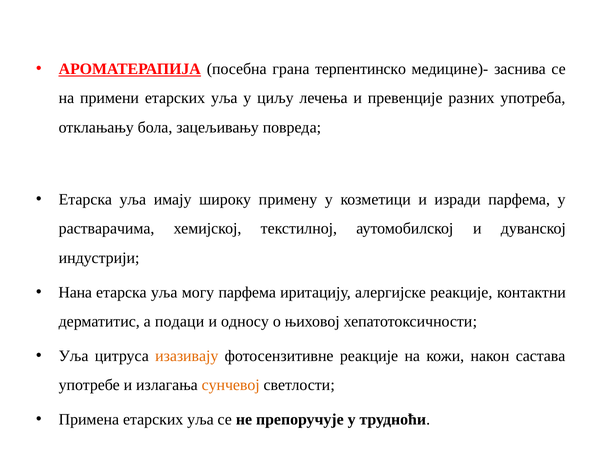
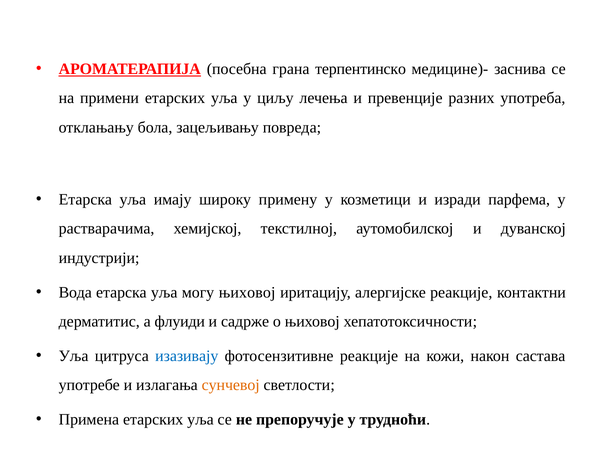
Нана: Нана -> Вода (75, 292)
могу парфема: парфема -> њиховој (247, 292)
подаци: подаци -> флуиди (180, 321)
односу: односу -> садрже (245, 321)
изазивају colour: orange -> blue (187, 356)
